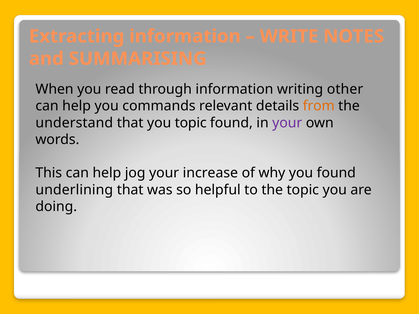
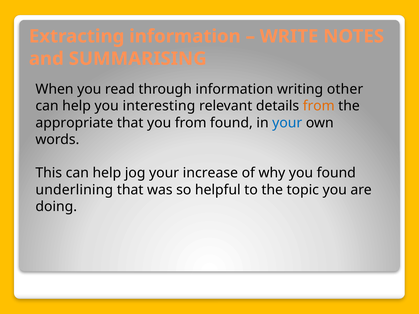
commands: commands -> interesting (159, 106)
understand: understand -> appropriate (74, 123)
you topic: topic -> from (191, 123)
your colour: purple -> blue (287, 123)
